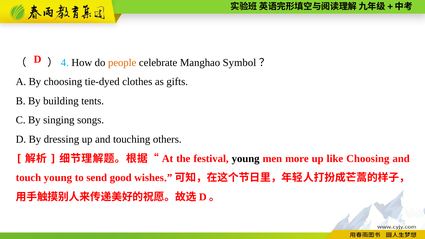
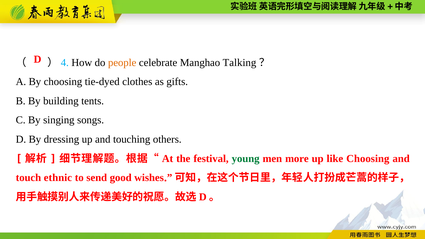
Symbol: Symbol -> Talking (239, 63)
young colour: black -> green (246, 159)
touch young: young -> ethnic (58, 178)
